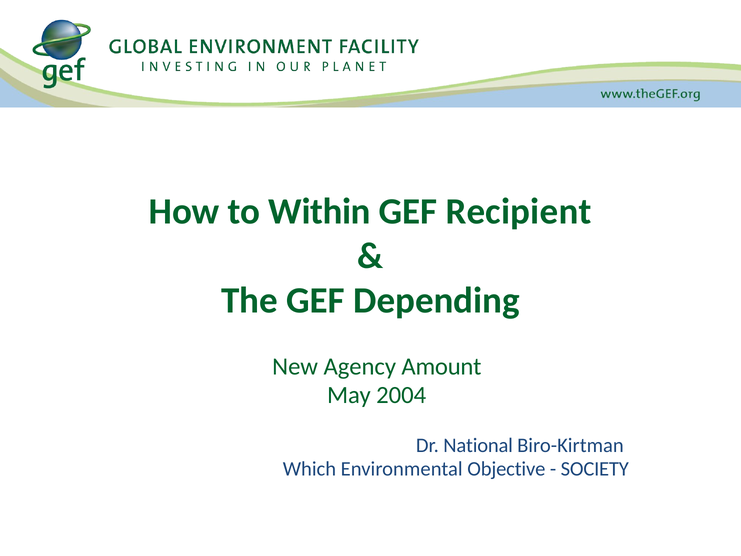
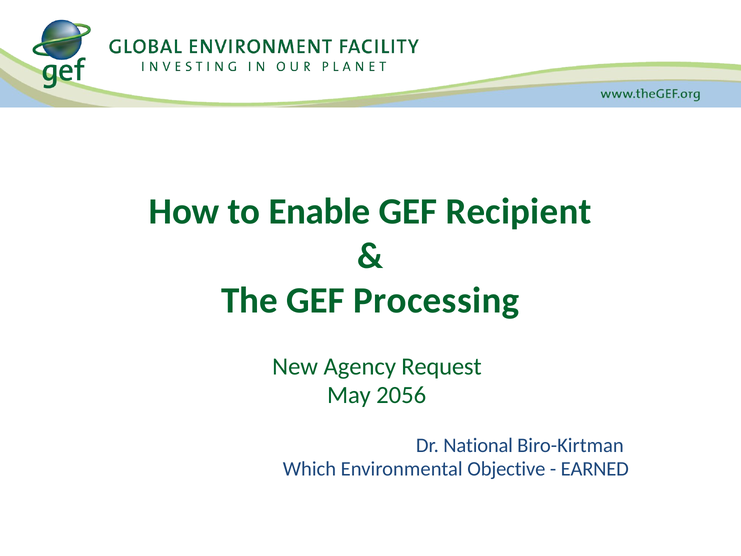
Within: Within -> Enable (320, 211)
Depending: Depending -> Processing (436, 300)
Amount: Amount -> Request (441, 366)
2004: 2004 -> 2056 (401, 395)
SOCIETY: SOCIETY -> EARNED (595, 469)
